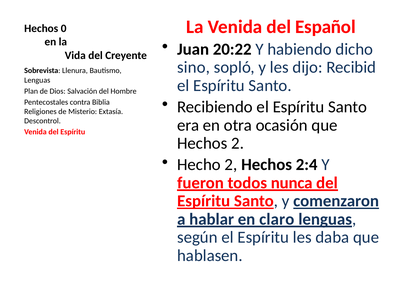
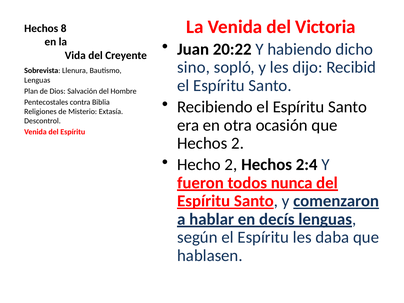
Español: Español -> Victoria (325, 27)
0: 0 -> 8 (64, 28)
claro: claro -> decís (277, 219)
